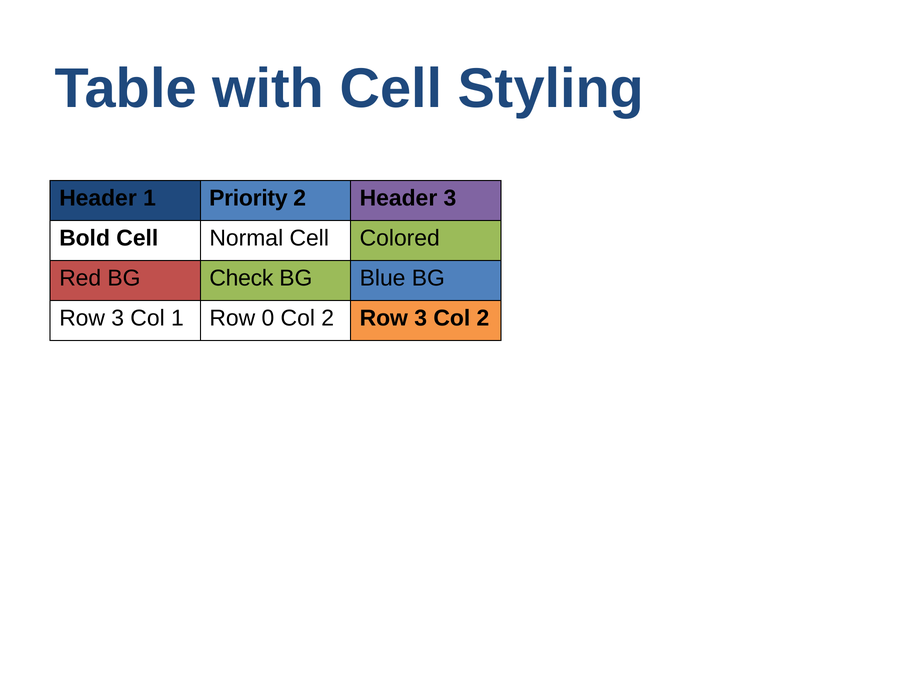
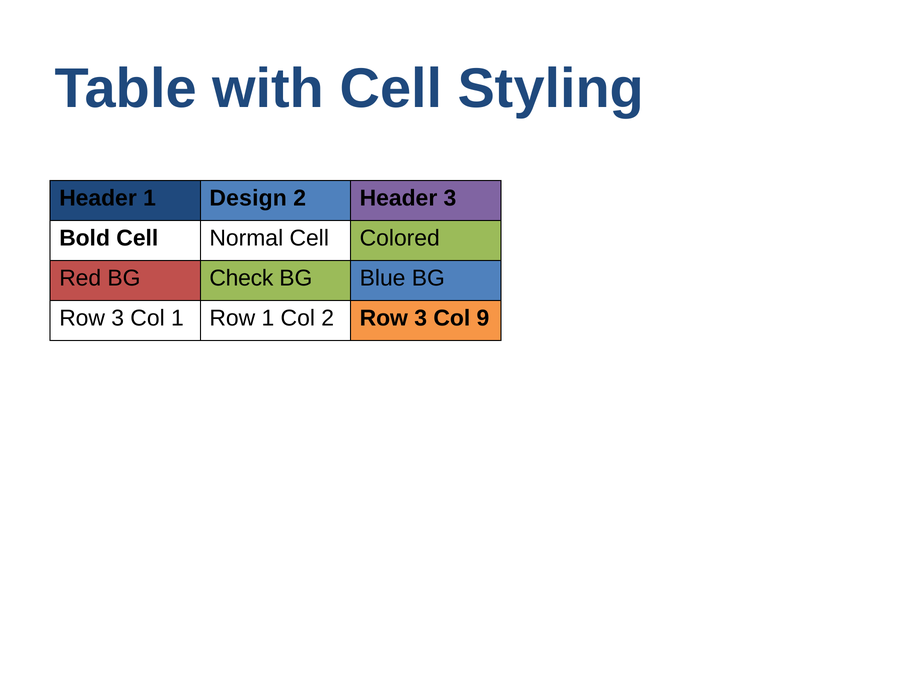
Priority: Priority -> Design (248, 198)
Row 0: 0 -> 1 (268, 318)
3 Col 2: 2 -> 9 (483, 318)
